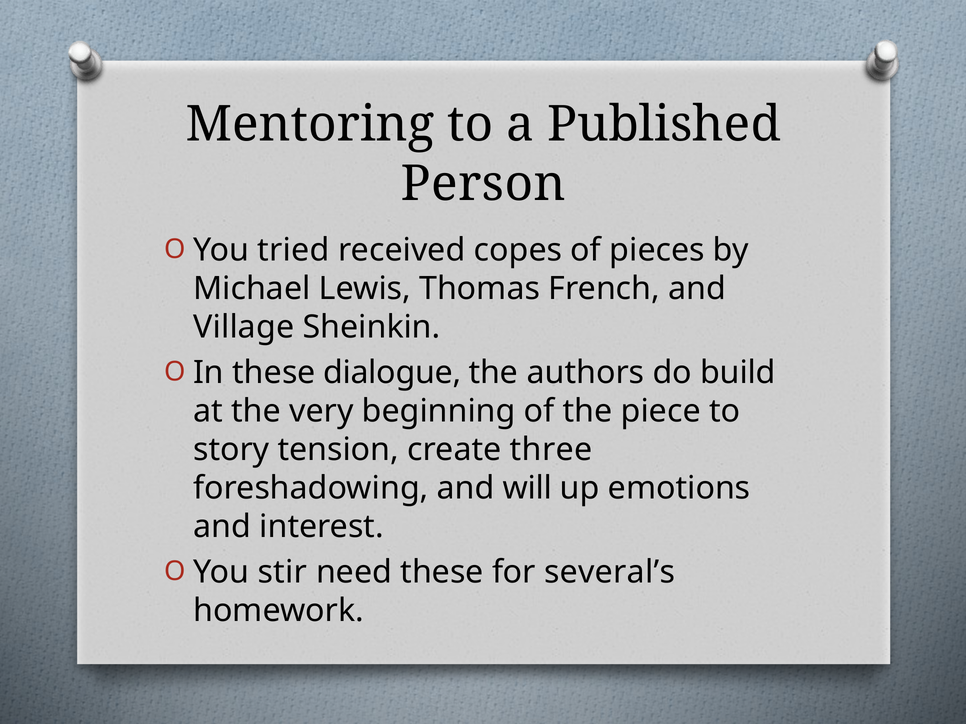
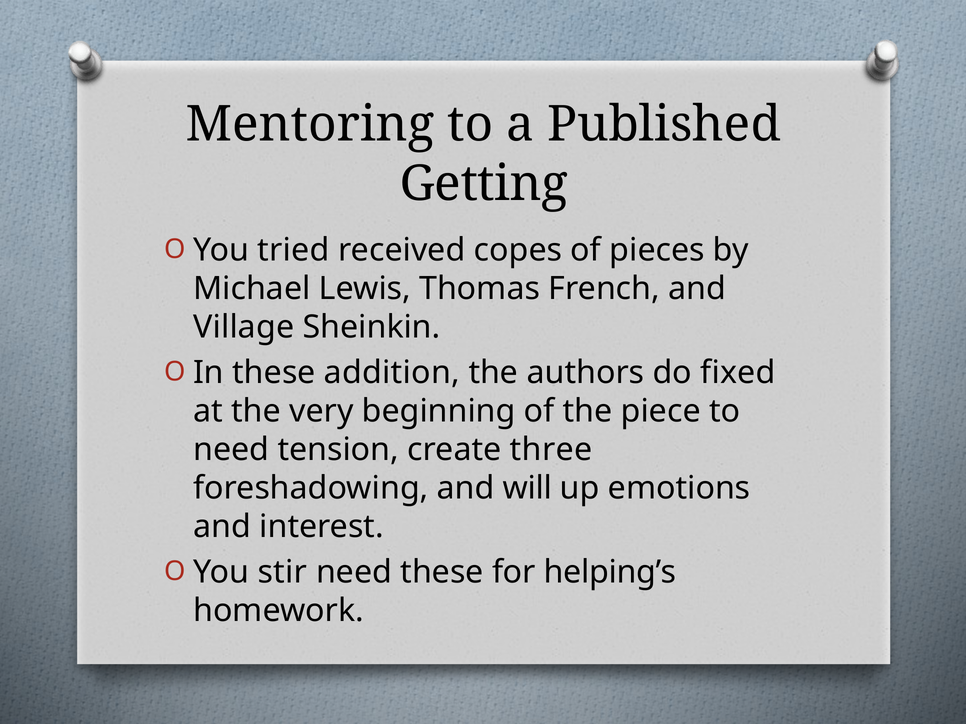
Person: Person -> Getting (484, 184)
dialogue: dialogue -> addition (392, 373)
build: build -> fixed (738, 373)
story: story -> need (231, 450)
several’s: several’s -> helping’s (610, 572)
